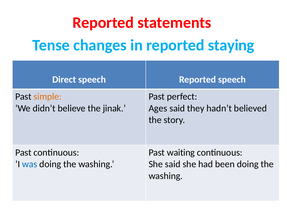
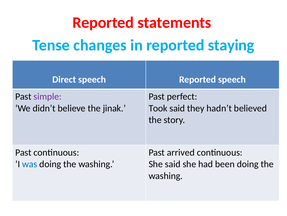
simple colour: orange -> purple (48, 96)
Ages: Ages -> Took (158, 108)
waiting: waiting -> arrived (181, 152)
